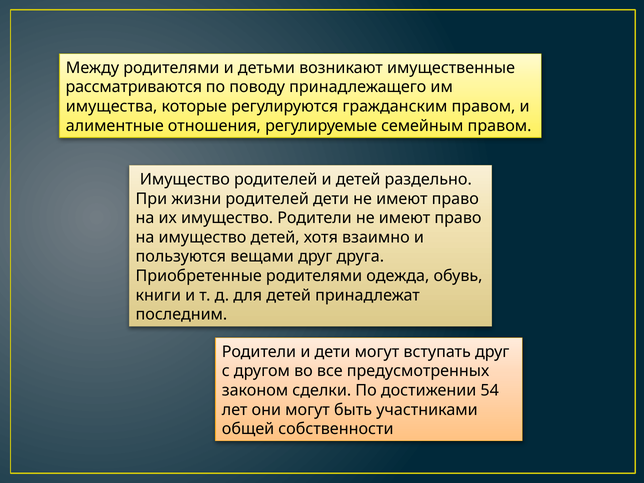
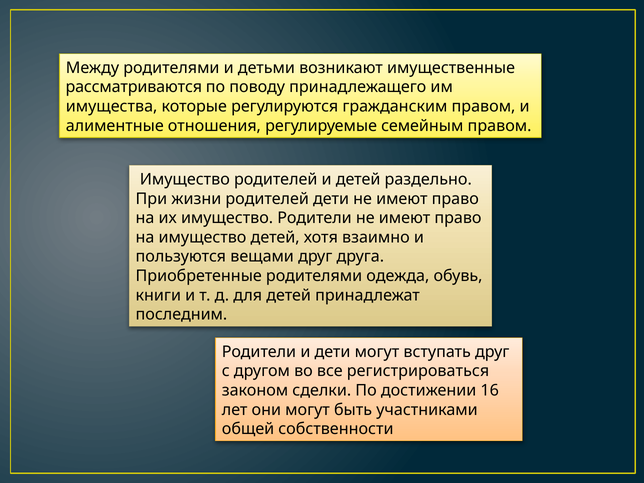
предусмотренных: предусмотренных -> регистрироваться (418, 371)
54: 54 -> 16 (490, 390)
